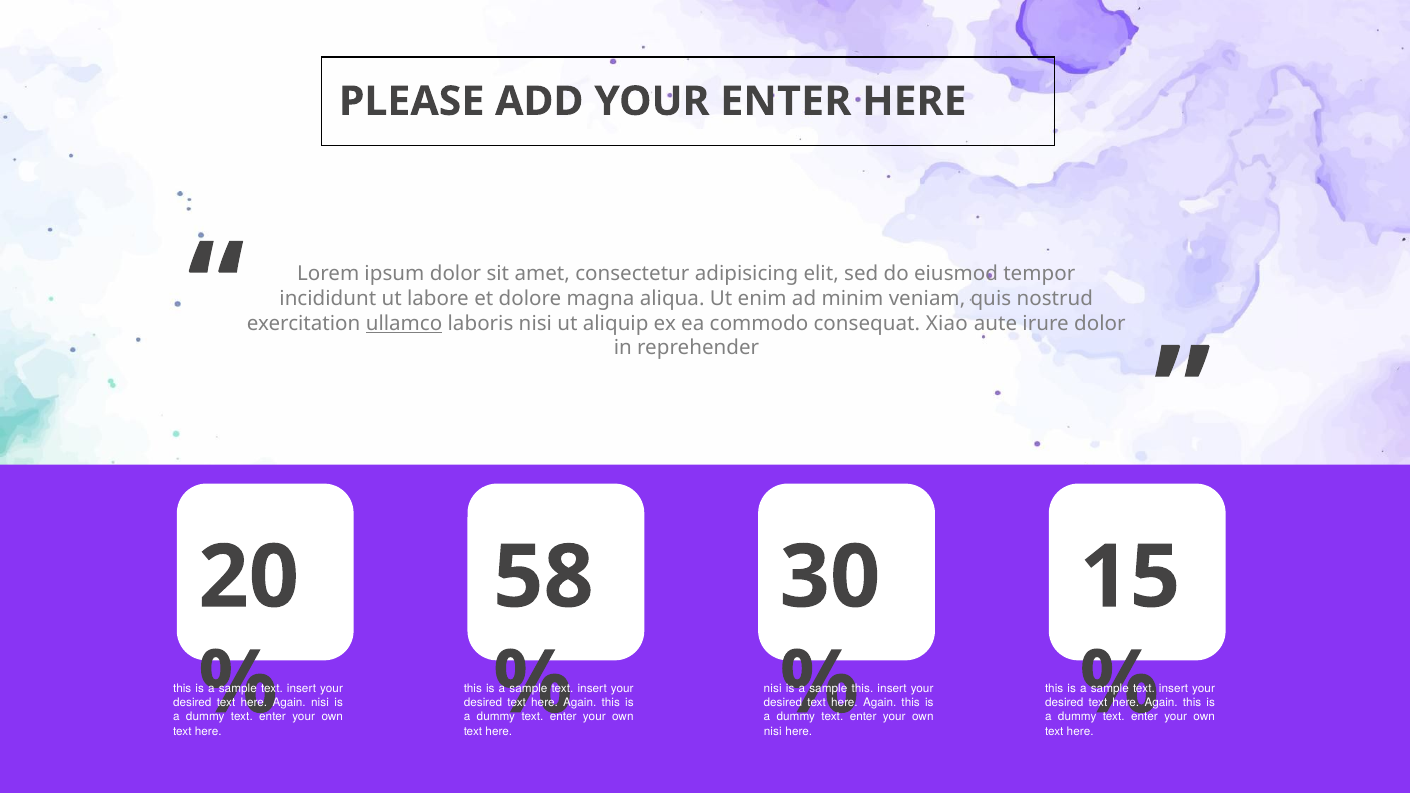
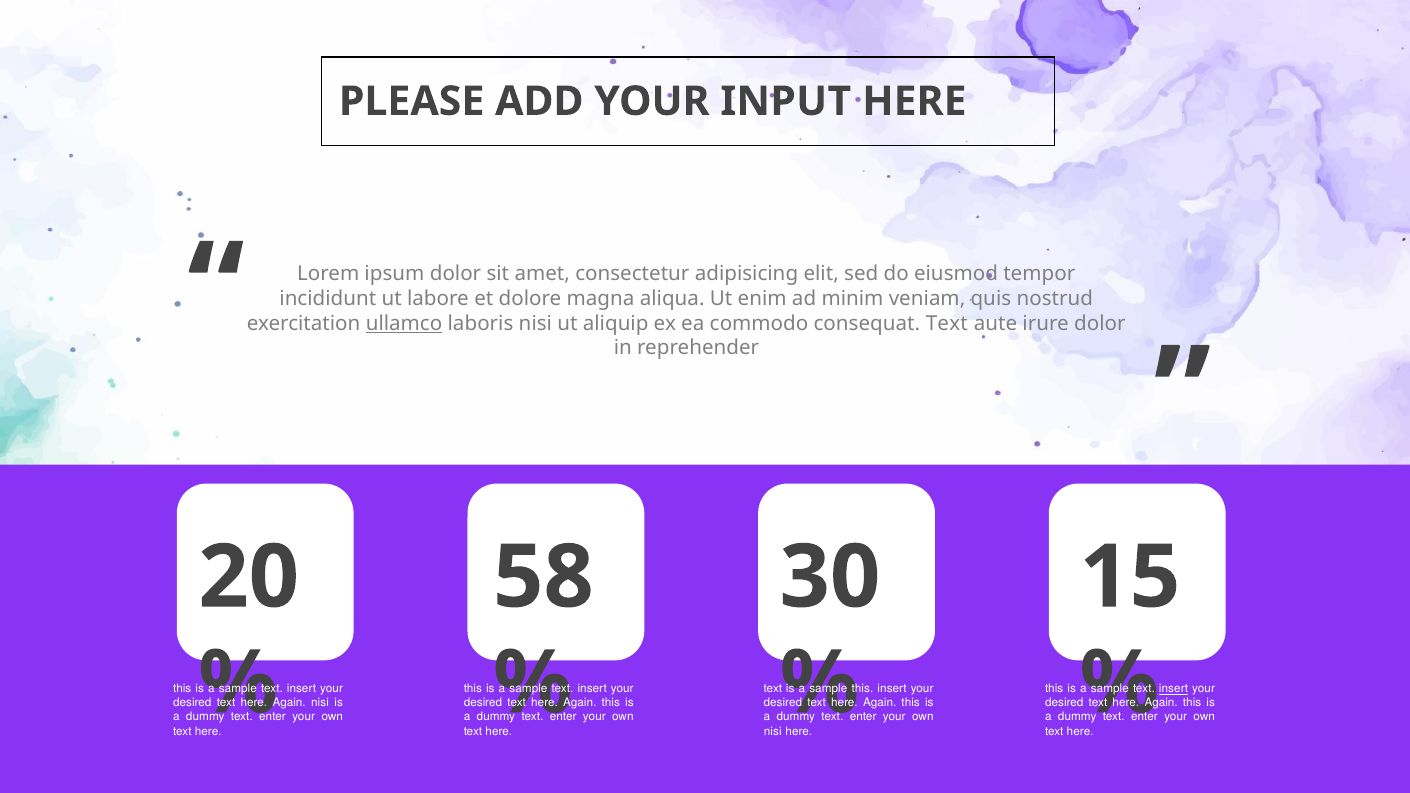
YOUR ENTER: ENTER -> INPUT (786, 101)
consequat Xiao: Xiao -> Text (947, 323)
nisi: nisi -> text (773, 689)
insert underline: none -> present (1173, 689)
